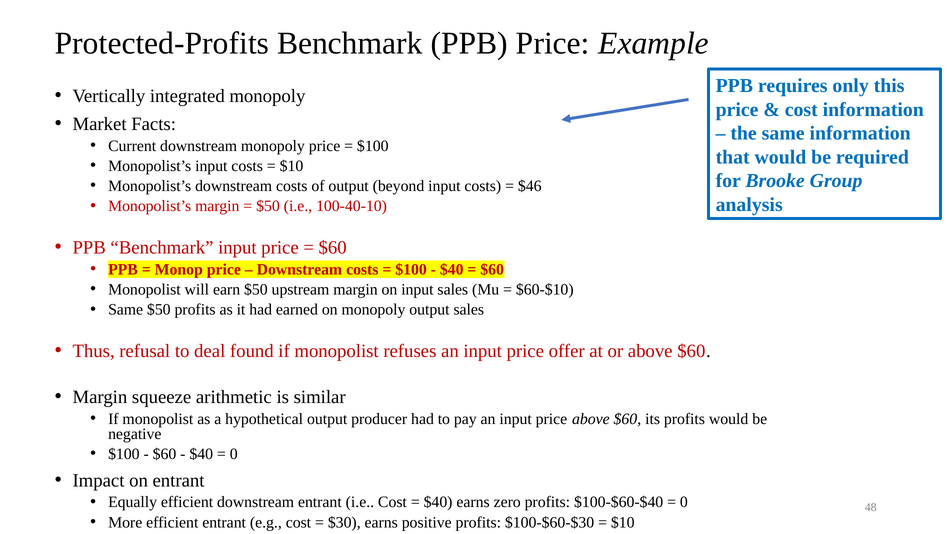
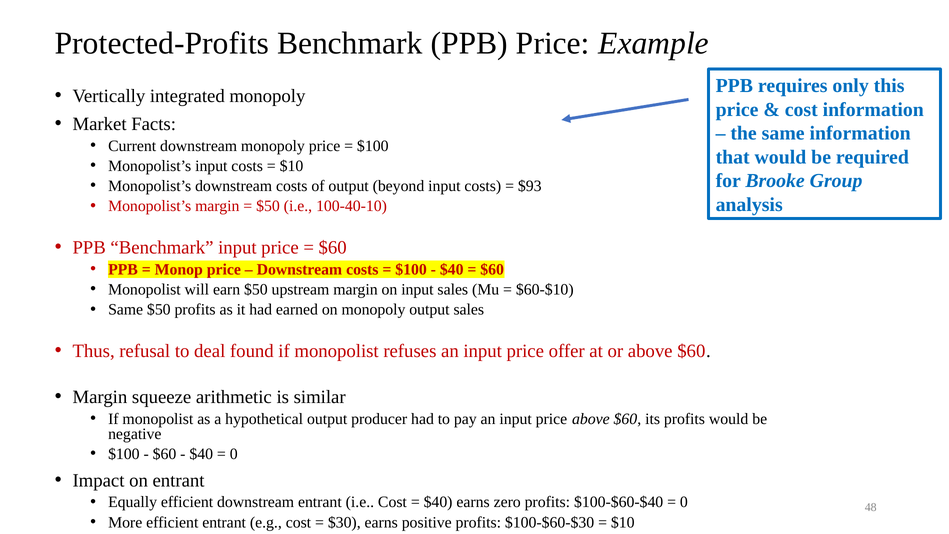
$46: $46 -> $93 (530, 186)
